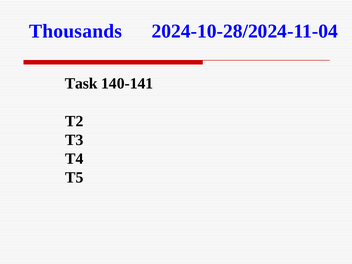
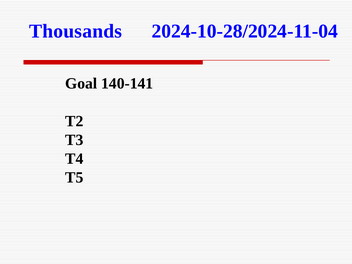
Task: Task -> Goal (81, 84)
